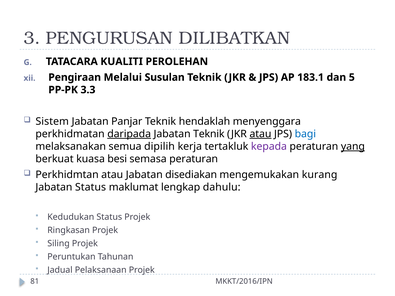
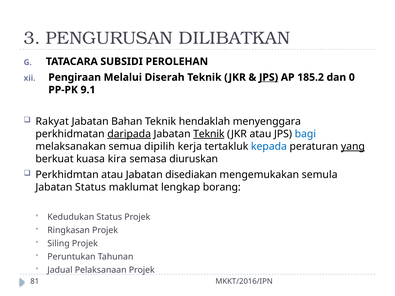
KUALITI: KUALITI -> SUBSIDI (122, 62)
Susulan: Susulan -> Diserah (165, 77)
JPS underline: none -> present (269, 77)
183.1: 183.1 -> 185.2 (311, 77)
5: 5 -> 0 (352, 77)
3.3: 3.3 -> 9.1 (88, 90)
Sistem: Sistem -> Rakyat (52, 121)
Panjar: Panjar -> Bahan (127, 121)
Teknik underline: none -> present (209, 134)
atau underline: present -> none (260, 134)
kepada colour: purple -> blue (269, 147)
besi: besi -> kira (117, 159)
semasa peraturan: peraturan -> diuruskan (194, 159)
kurang: kurang -> semula (320, 175)
dahulu: dahulu -> borang (222, 187)
